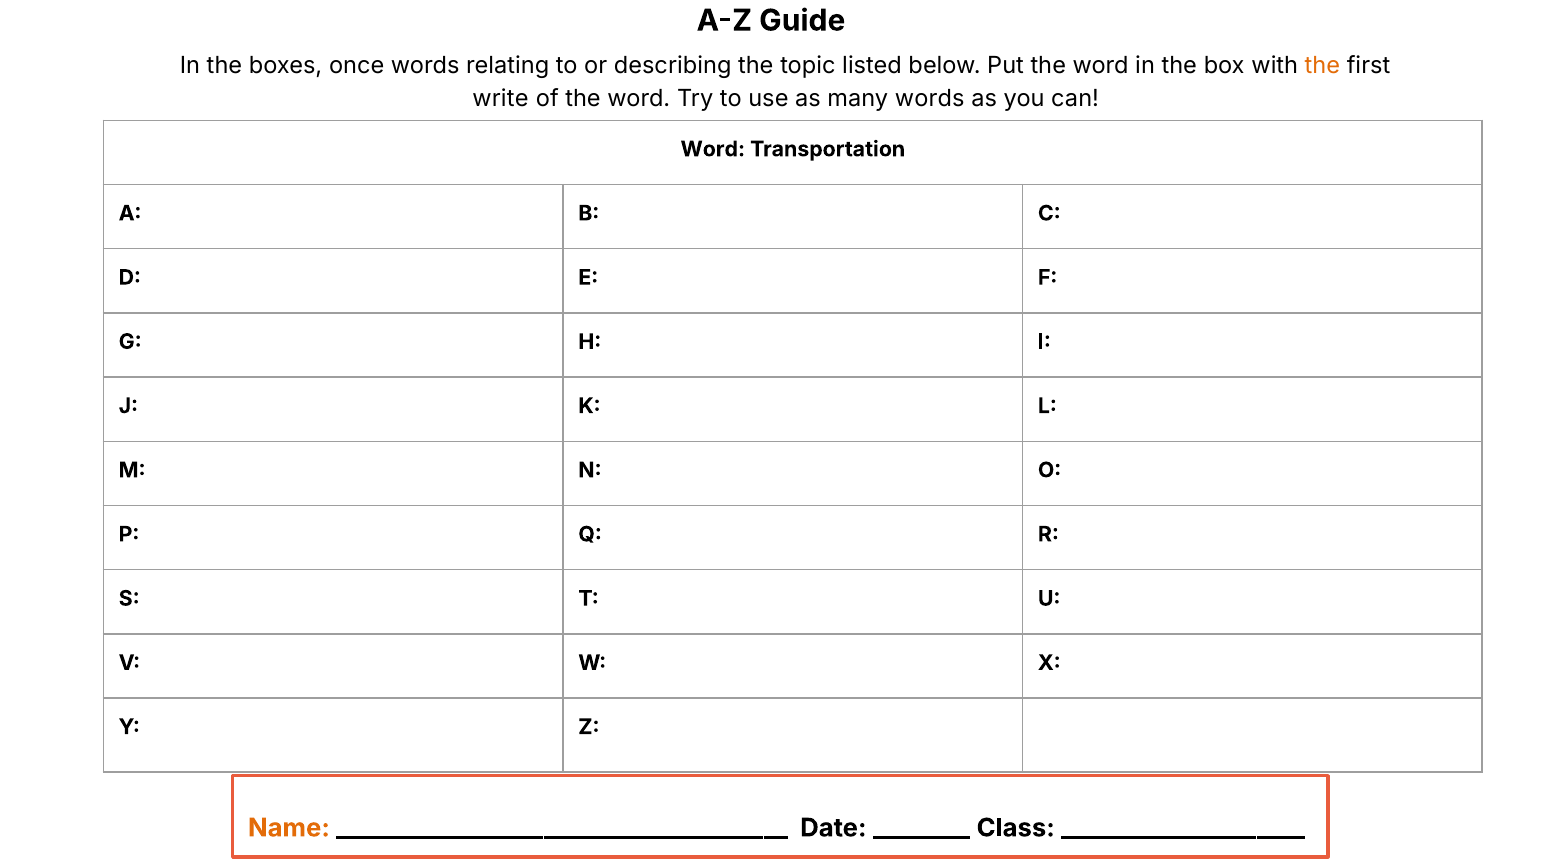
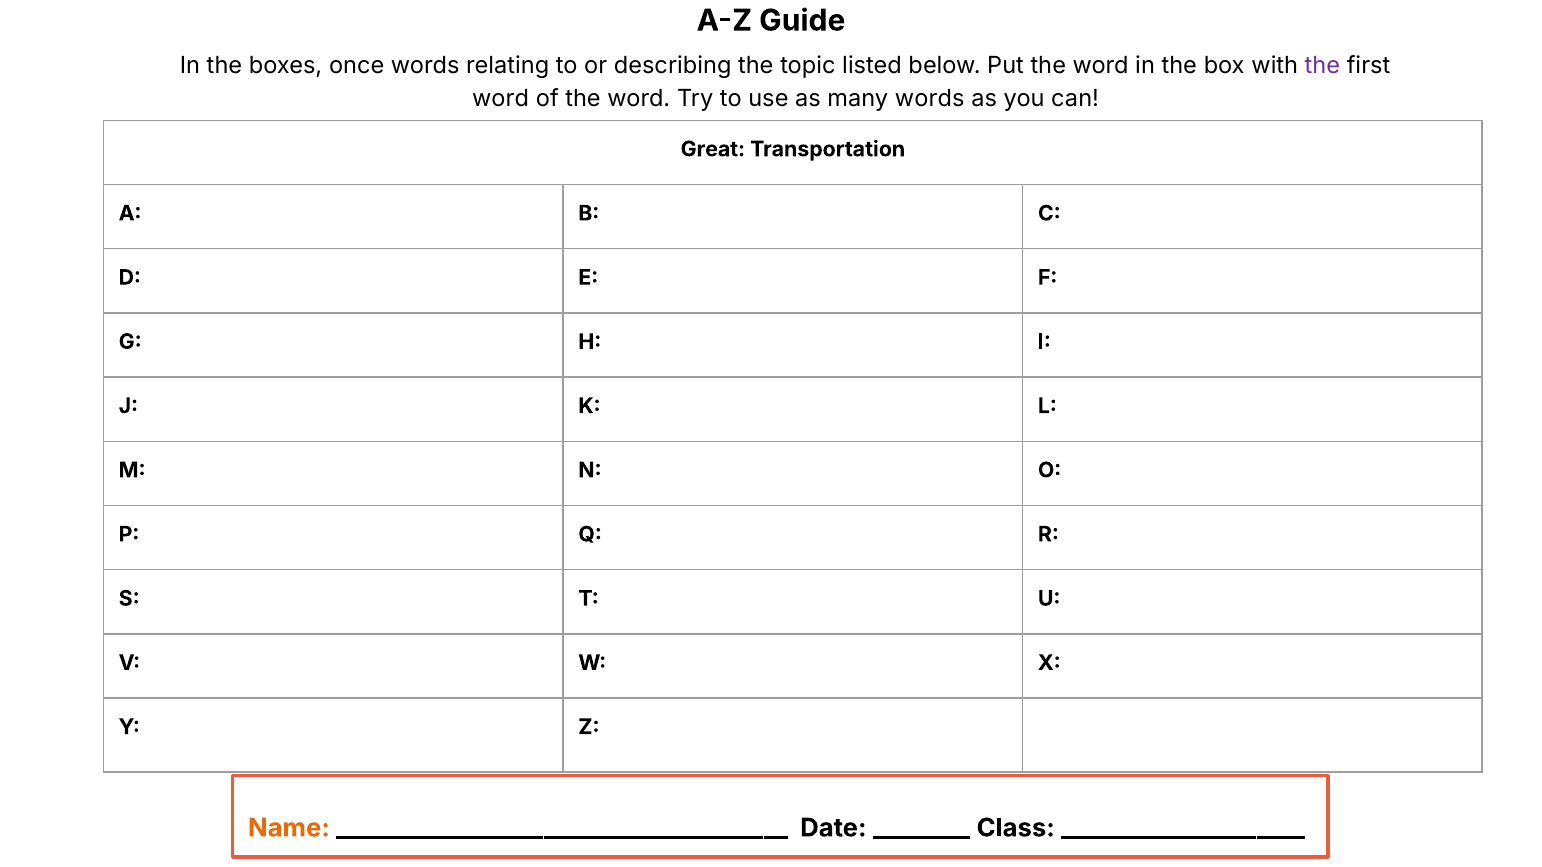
the colour: orange -> purple (1322, 66)
write: write -> word (501, 99)
Word: Word -> Great (713, 149)
